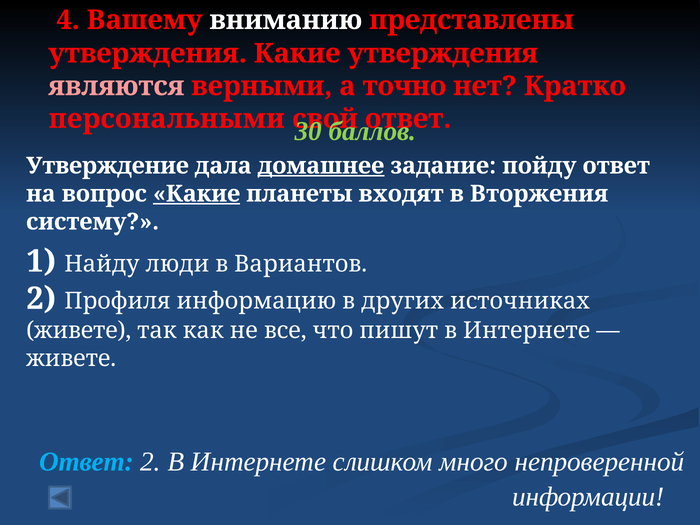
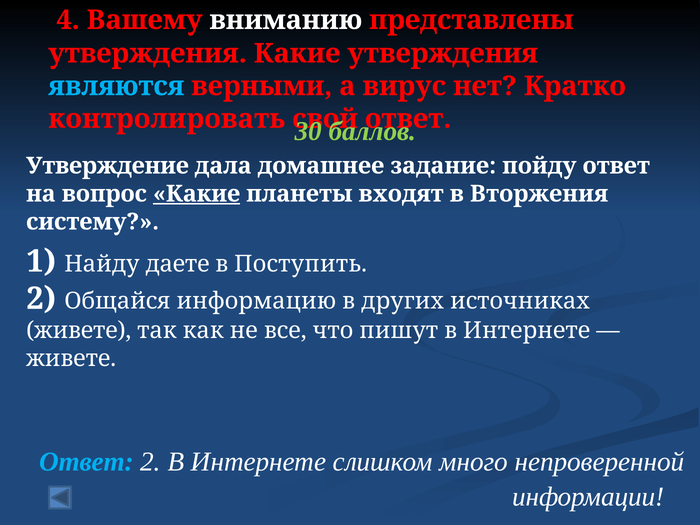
являются colour: pink -> light blue (116, 86)
точно: точно -> вирус (404, 86)
персональными: персональными -> контролировать (167, 119)
домашнее underline: present -> none (321, 166)
люди: люди -> даете (178, 264)
Вариантов: Вариантов -> Поступить (301, 264)
Профиля: Профиля -> Общайся (117, 301)
